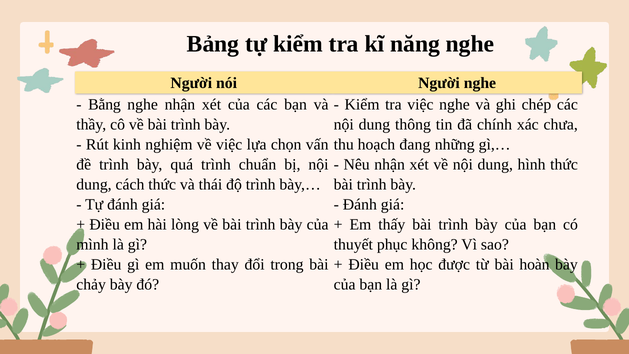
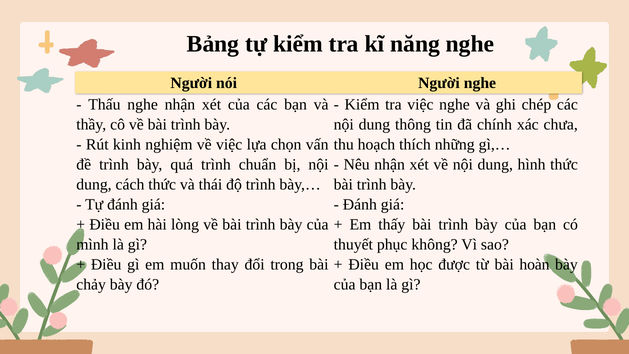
Bằng: Bằng -> Thấu (104, 105)
đang: đang -> thích (415, 145)
